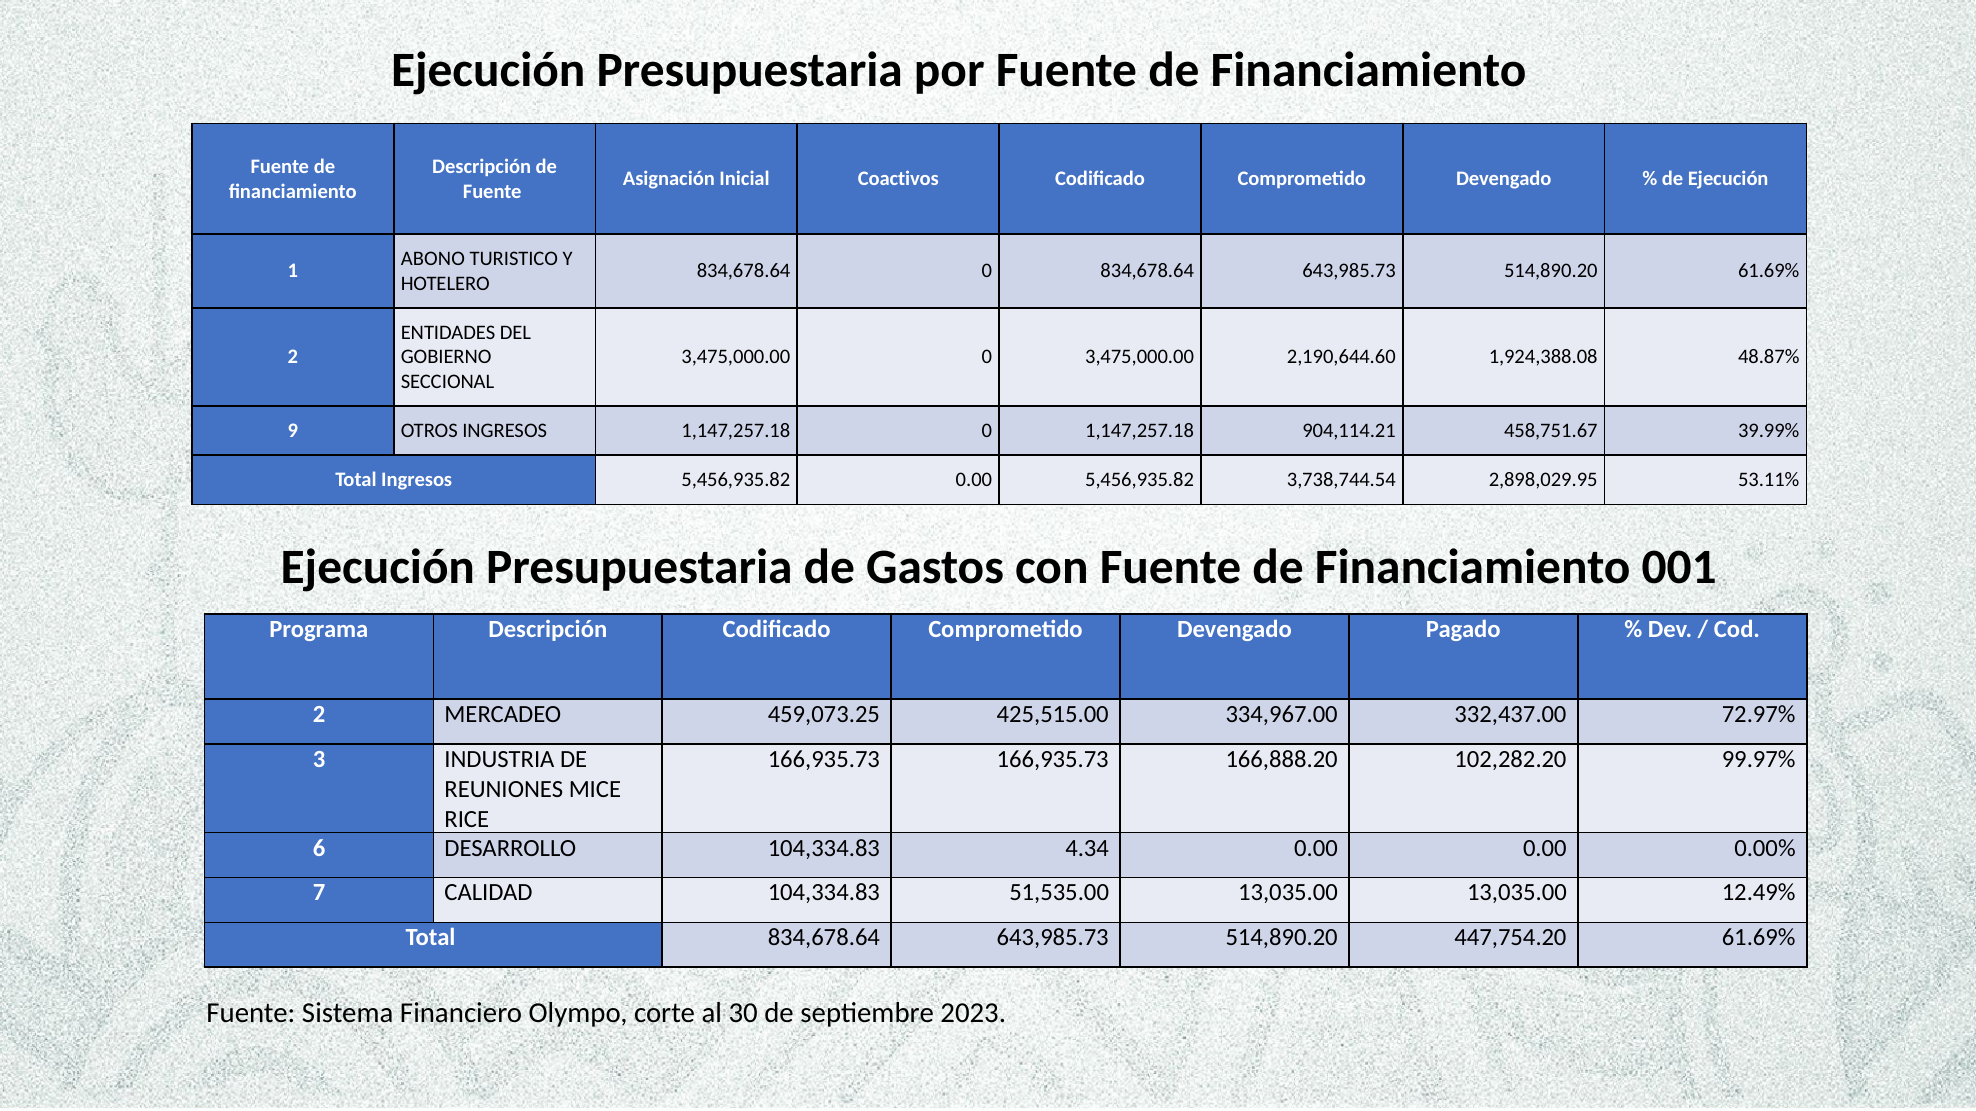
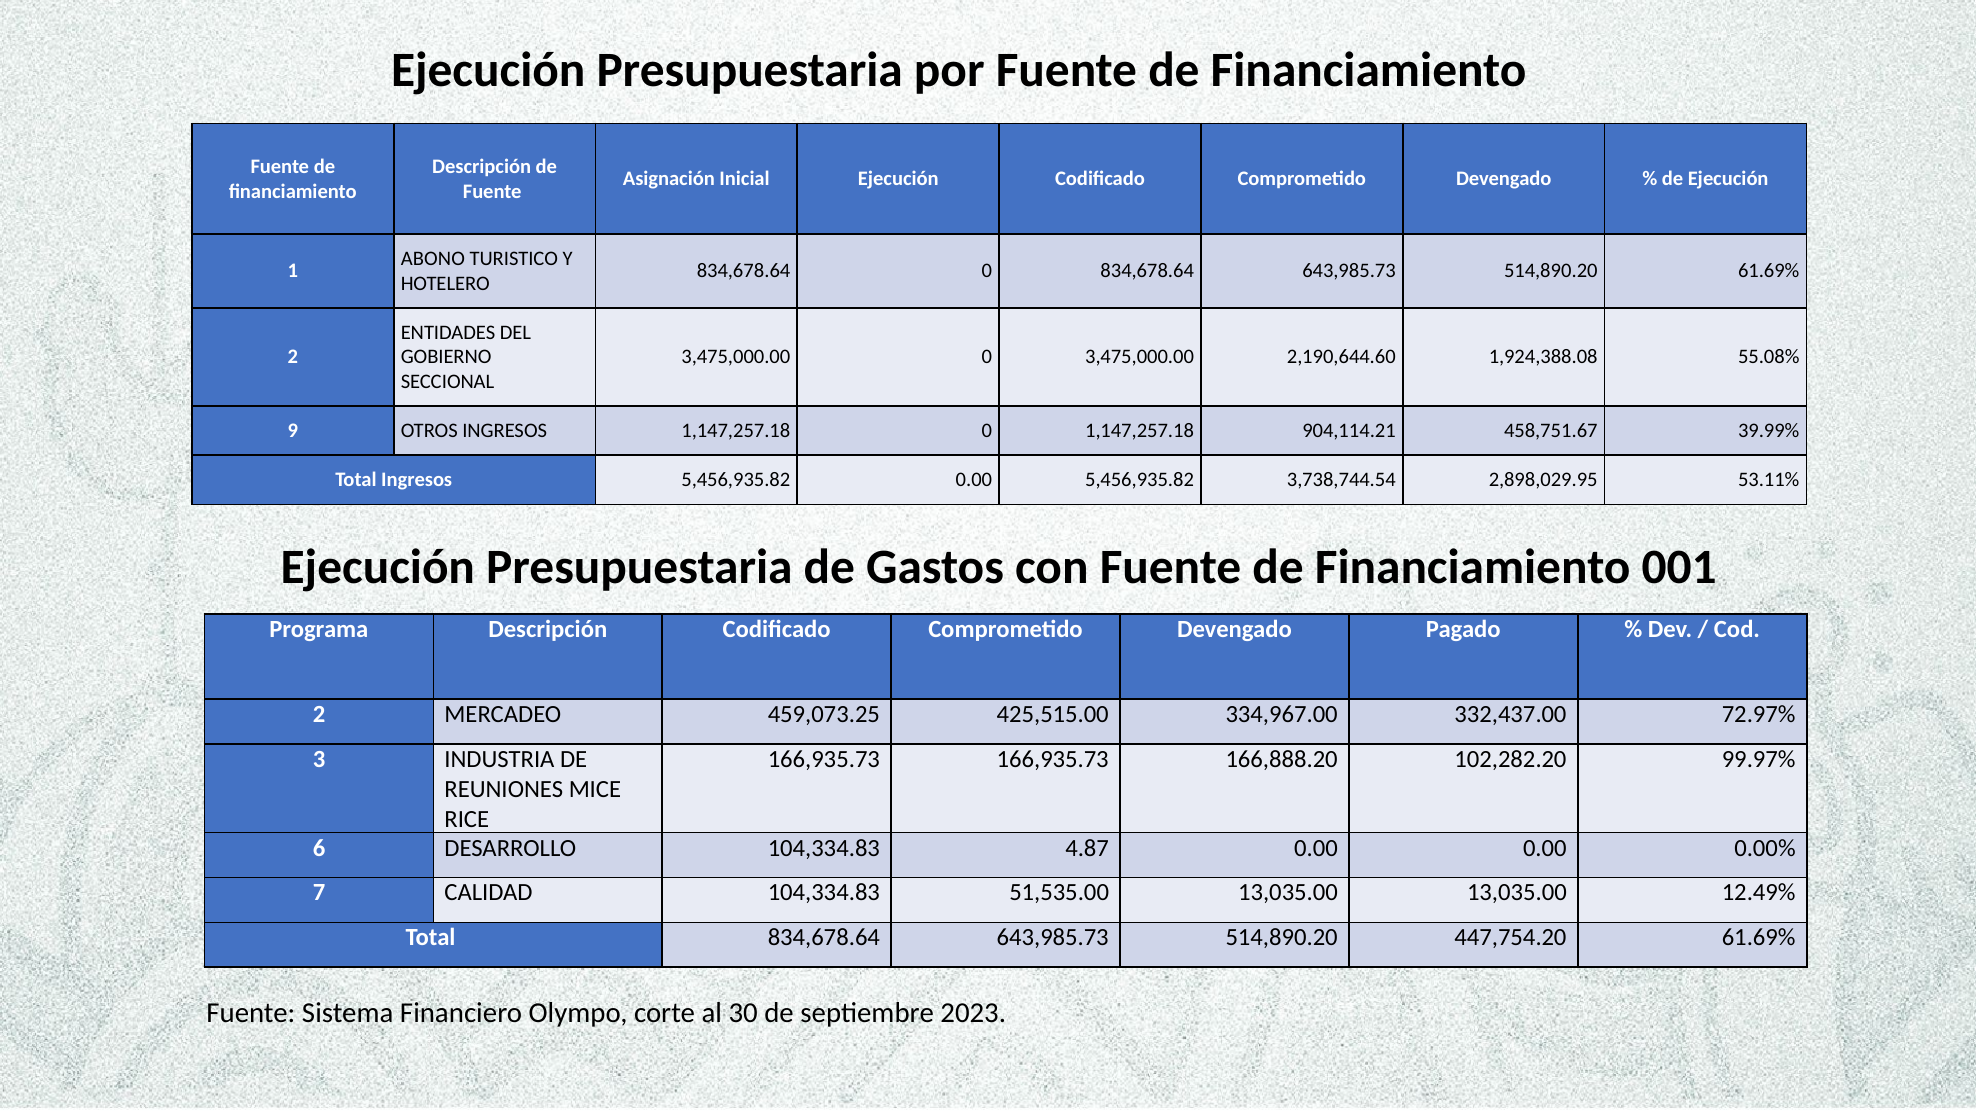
Inicial Coactivos: Coactivos -> Ejecución (898, 179)
48.87%: 48.87% -> 55.08% (1769, 357)
4.34: 4.34 -> 4.87 (1087, 848)
